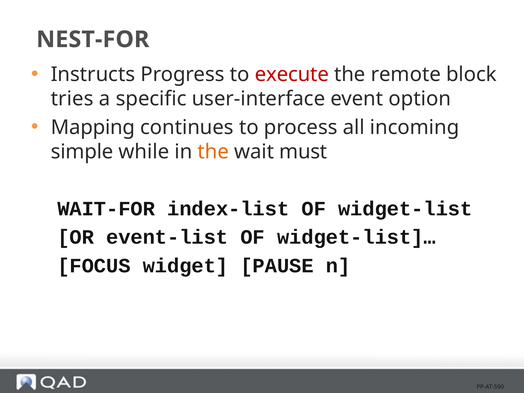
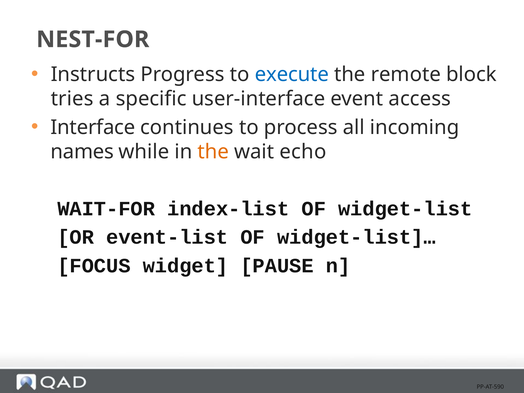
execute colour: red -> blue (292, 74)
option: option -> access (420, 99)
Mapping: Mapping -> Interface (93, 127)
simple: simple -> names (82, 152)
must: must -> echo (303, 152)
